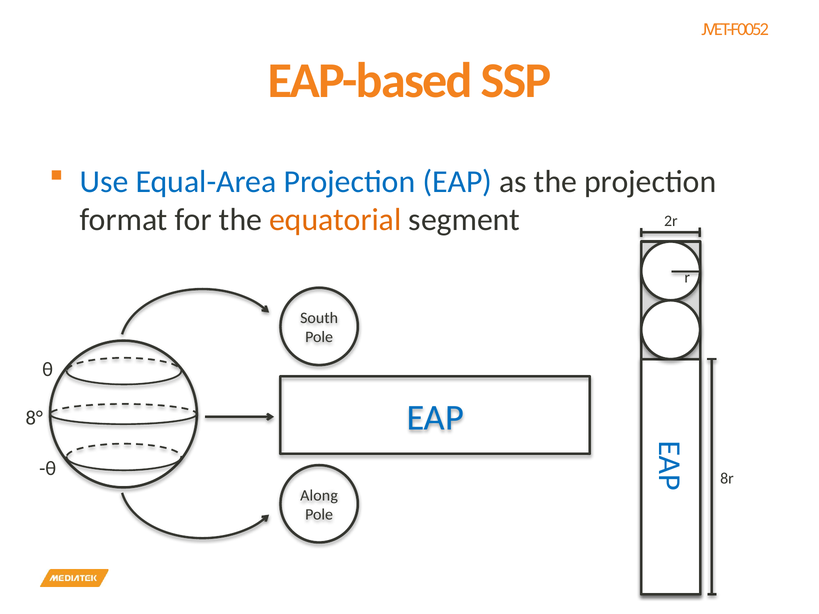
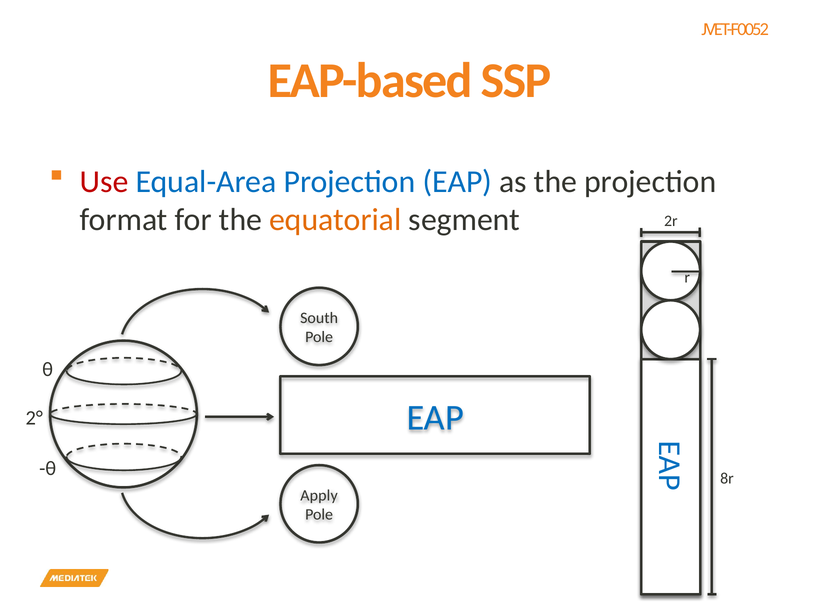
Use colour: blue -> red (104, 182)
8°: 8° -> 2° (34, 418)
Along: Along -> Apply (319, 496)
